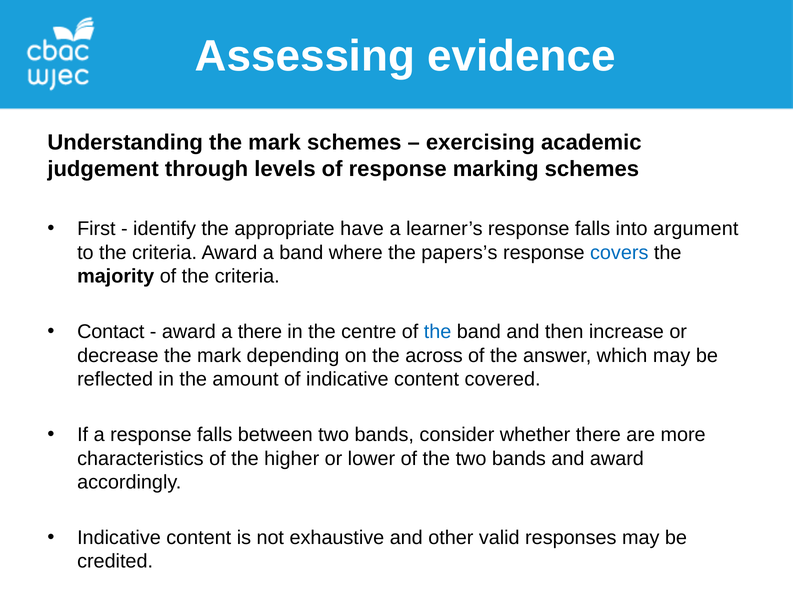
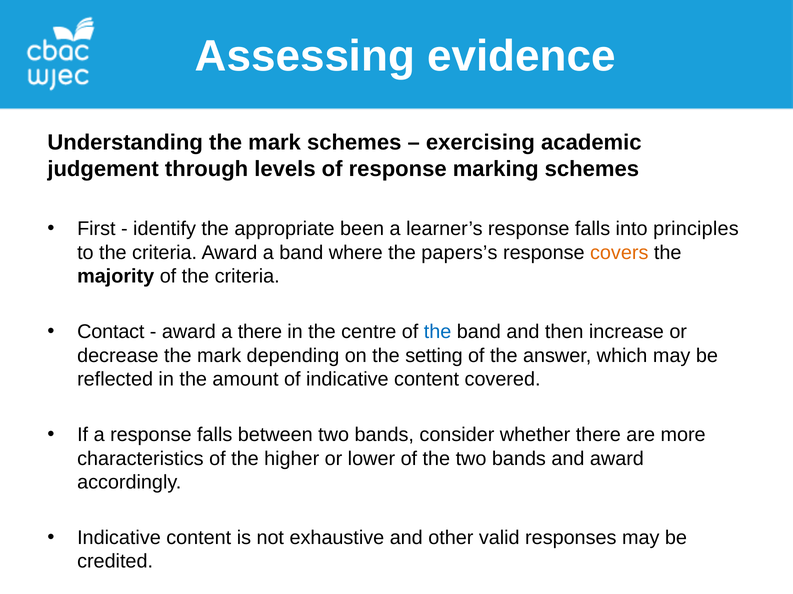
have: have -> been (362, 229)
argument: argument -> principles (696, 229)
covers colour: blue -> orange (619, 253)
across: across -> setting (434, 356)
